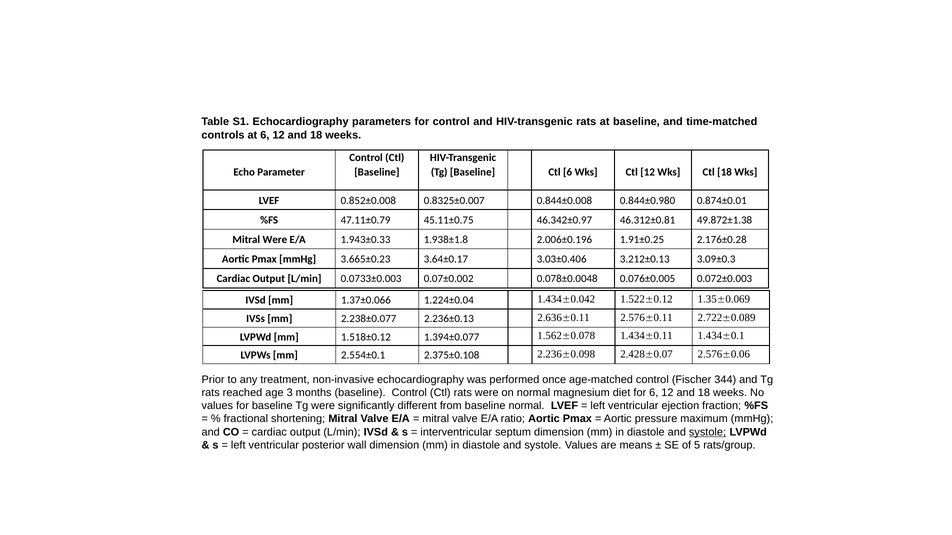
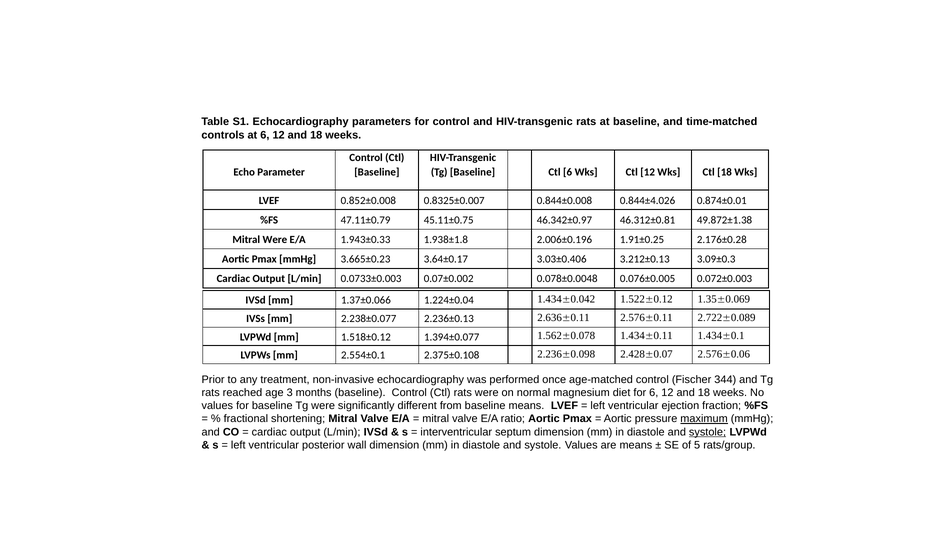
0.844±0.980: 0.844±0.980 -> 0.844±4.026 (648, 201)
baseline normal: normal -> means (526, 406)
maximum underline: none -> present (704, 419)
